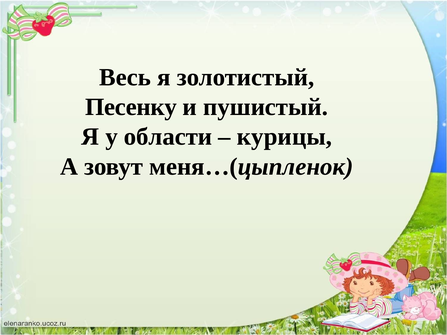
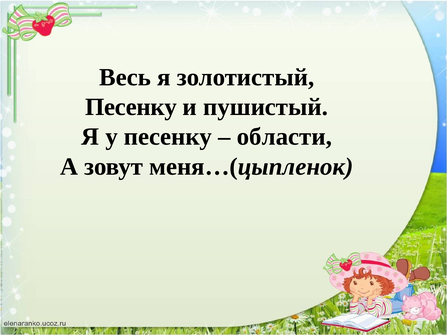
у области: области -> песенку (168, 137)
курицы: курицы -> области (284, 137)
